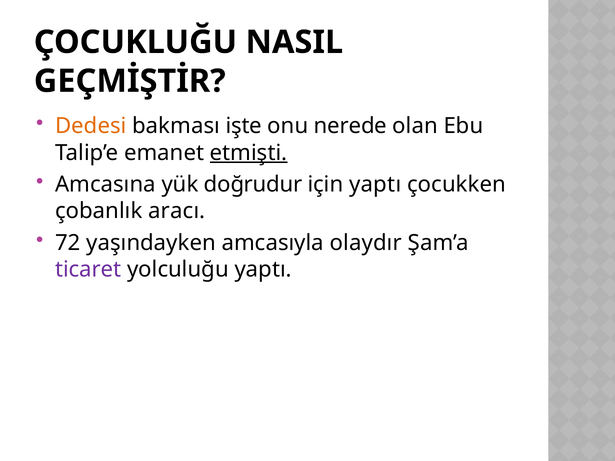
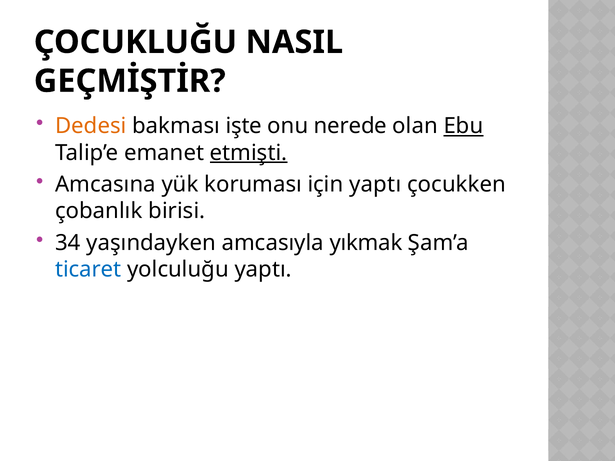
Ebu underline: none -> present (464, 126)
doğrudur: doğrudur -> koruması (253, 185)
aracı: aracı -> birisi (177, 211)
72: 72 -> 34 (68, 243)
olaydır: olaydır -> yıkmak (366, 243)
ticaret colour: purple -> blue (88, 270)
